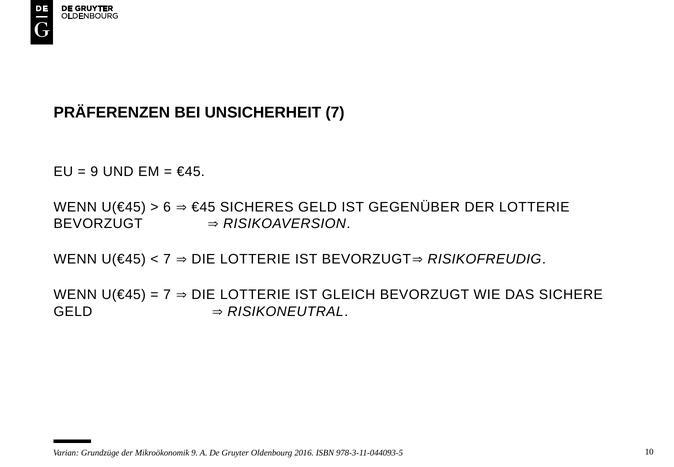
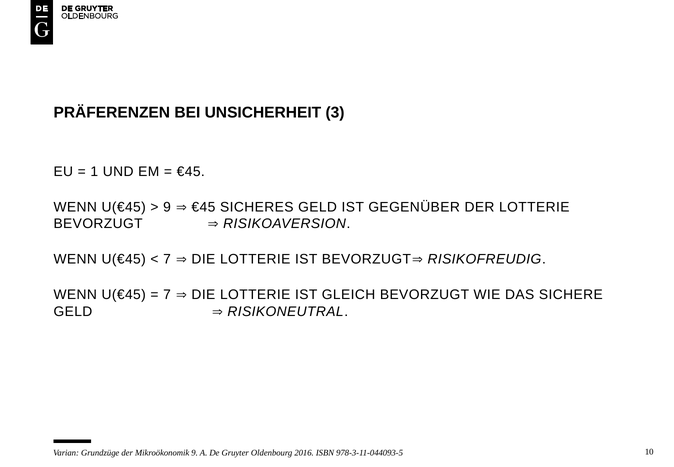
UNSICHERHEIT 7: 7 -> 3 (335, 112)
9: 9 -> 1 (94, 171)
6: 6 -> 9 (167, 207)
